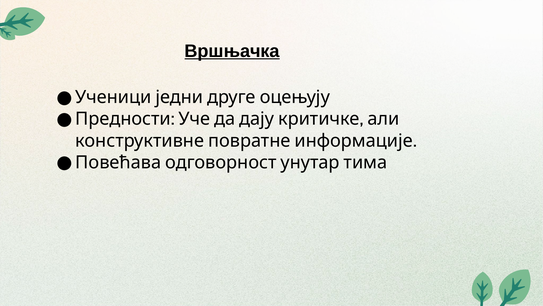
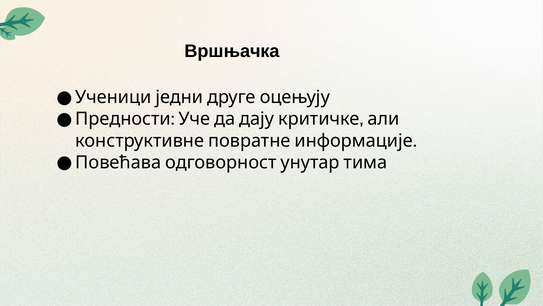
Вршњачка underline: present -> none (232, 51)
